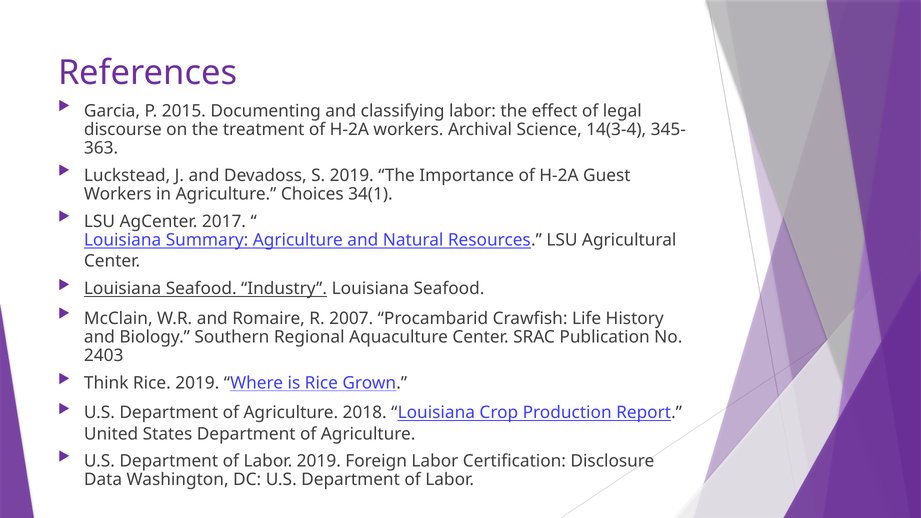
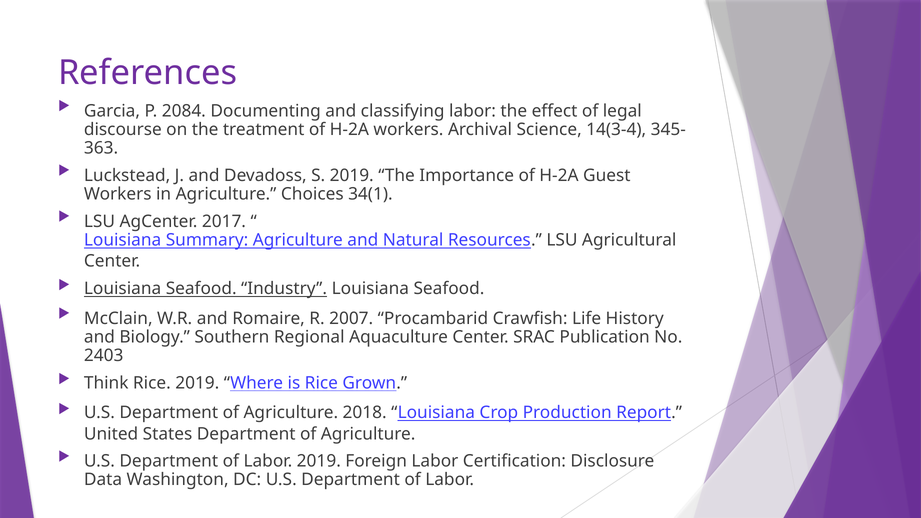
2015: 2015 -> 2084 (184, 111)
